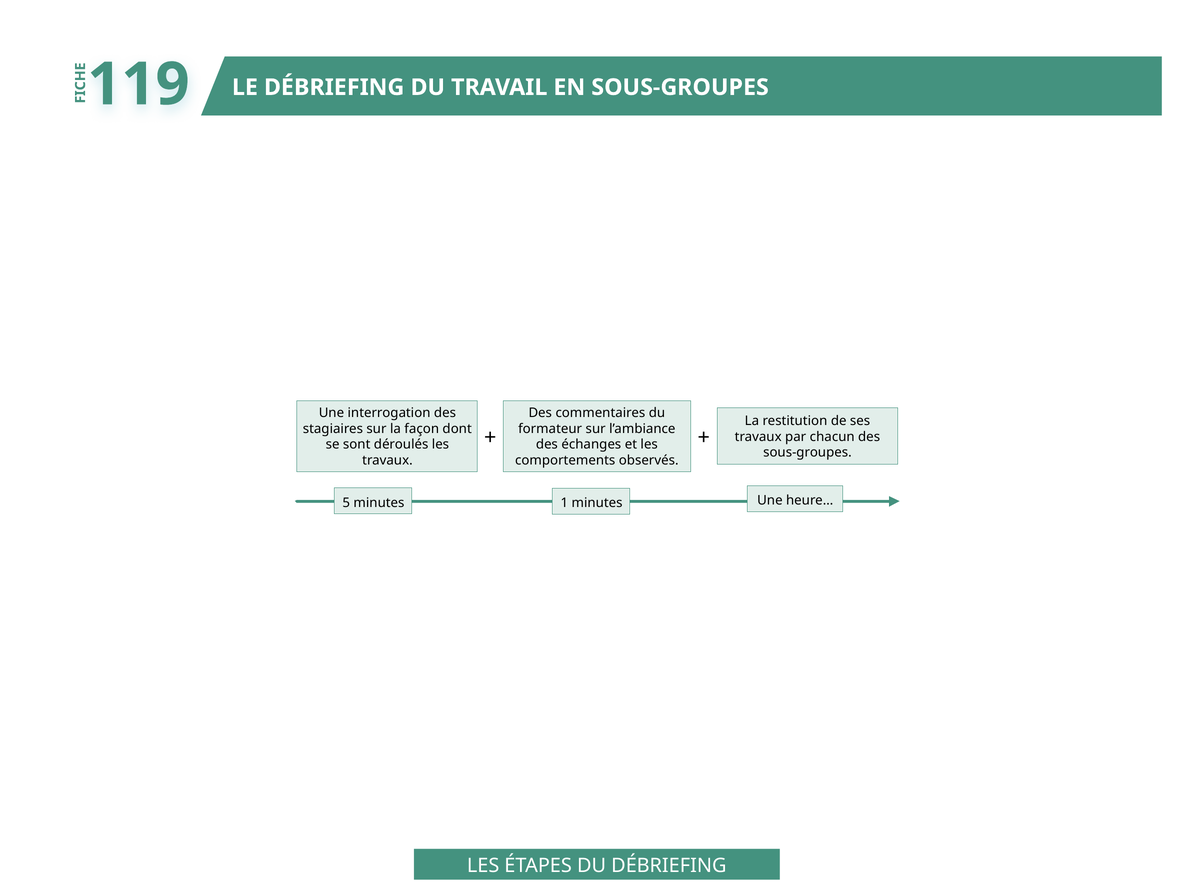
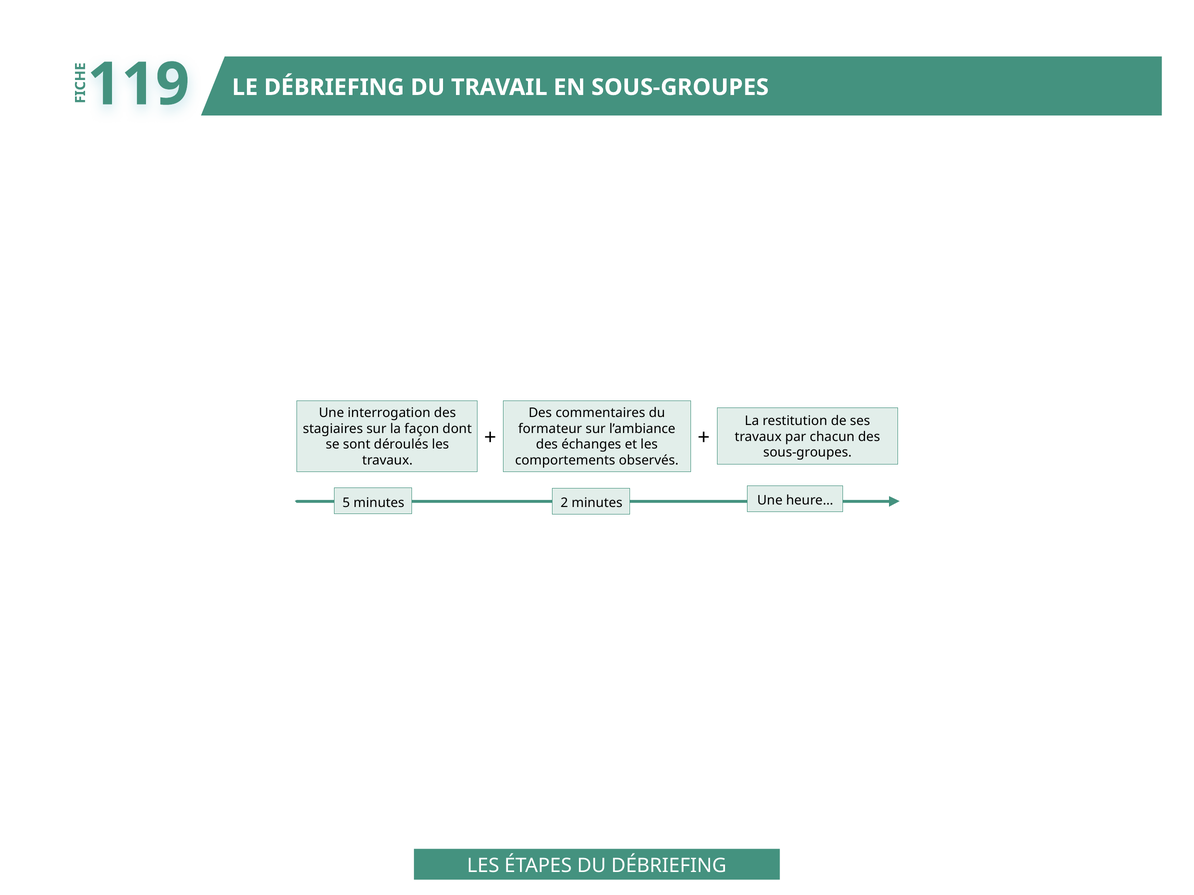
1: 1 -> 2 (564, 503)
